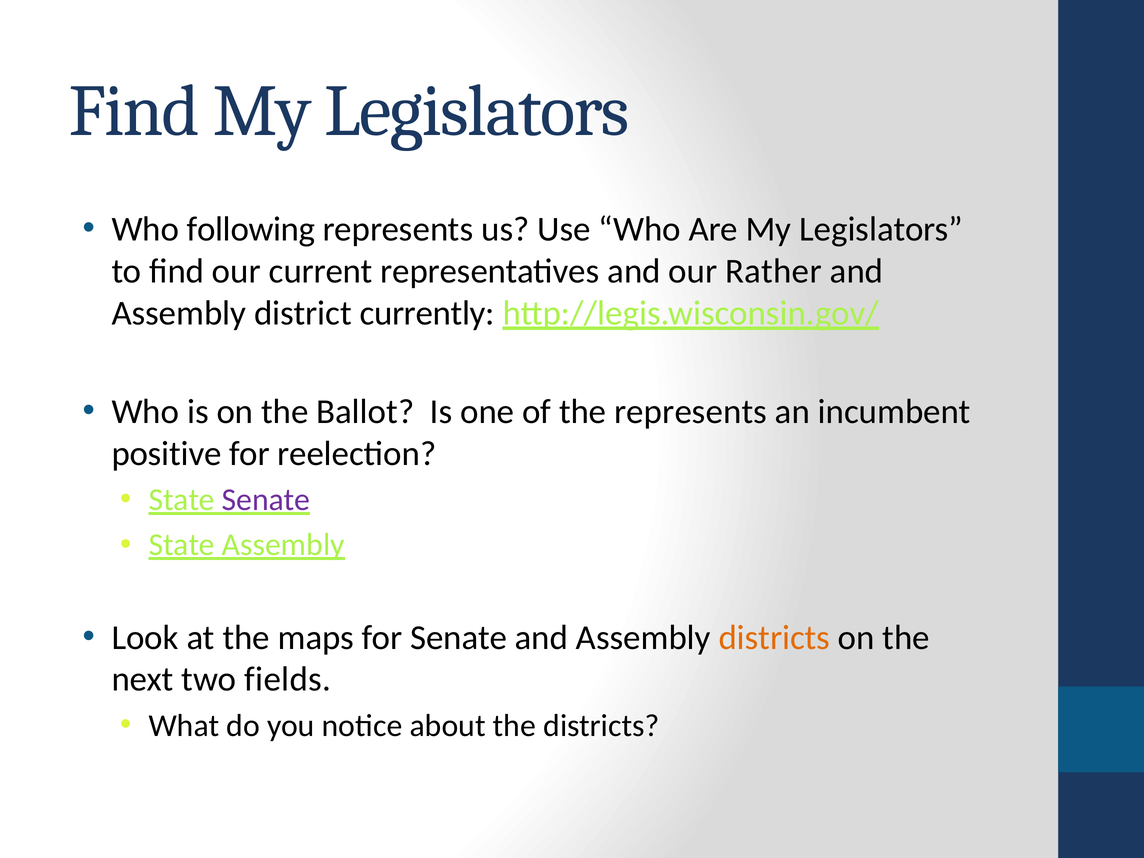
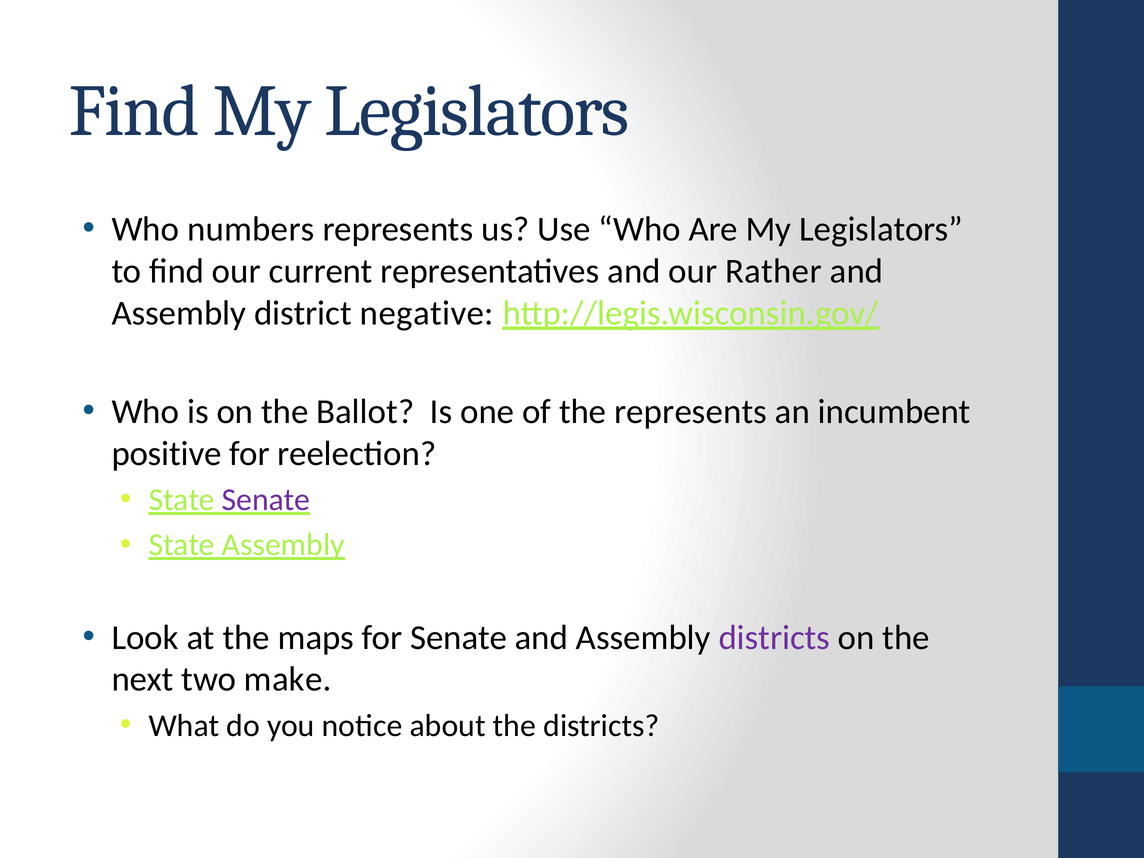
following: following -> numbers (251, 229)
currently: currently -> negative (427, 313)
districts colour: orange -> purple (774, 637)
fields: fields -> make (288, 679)
